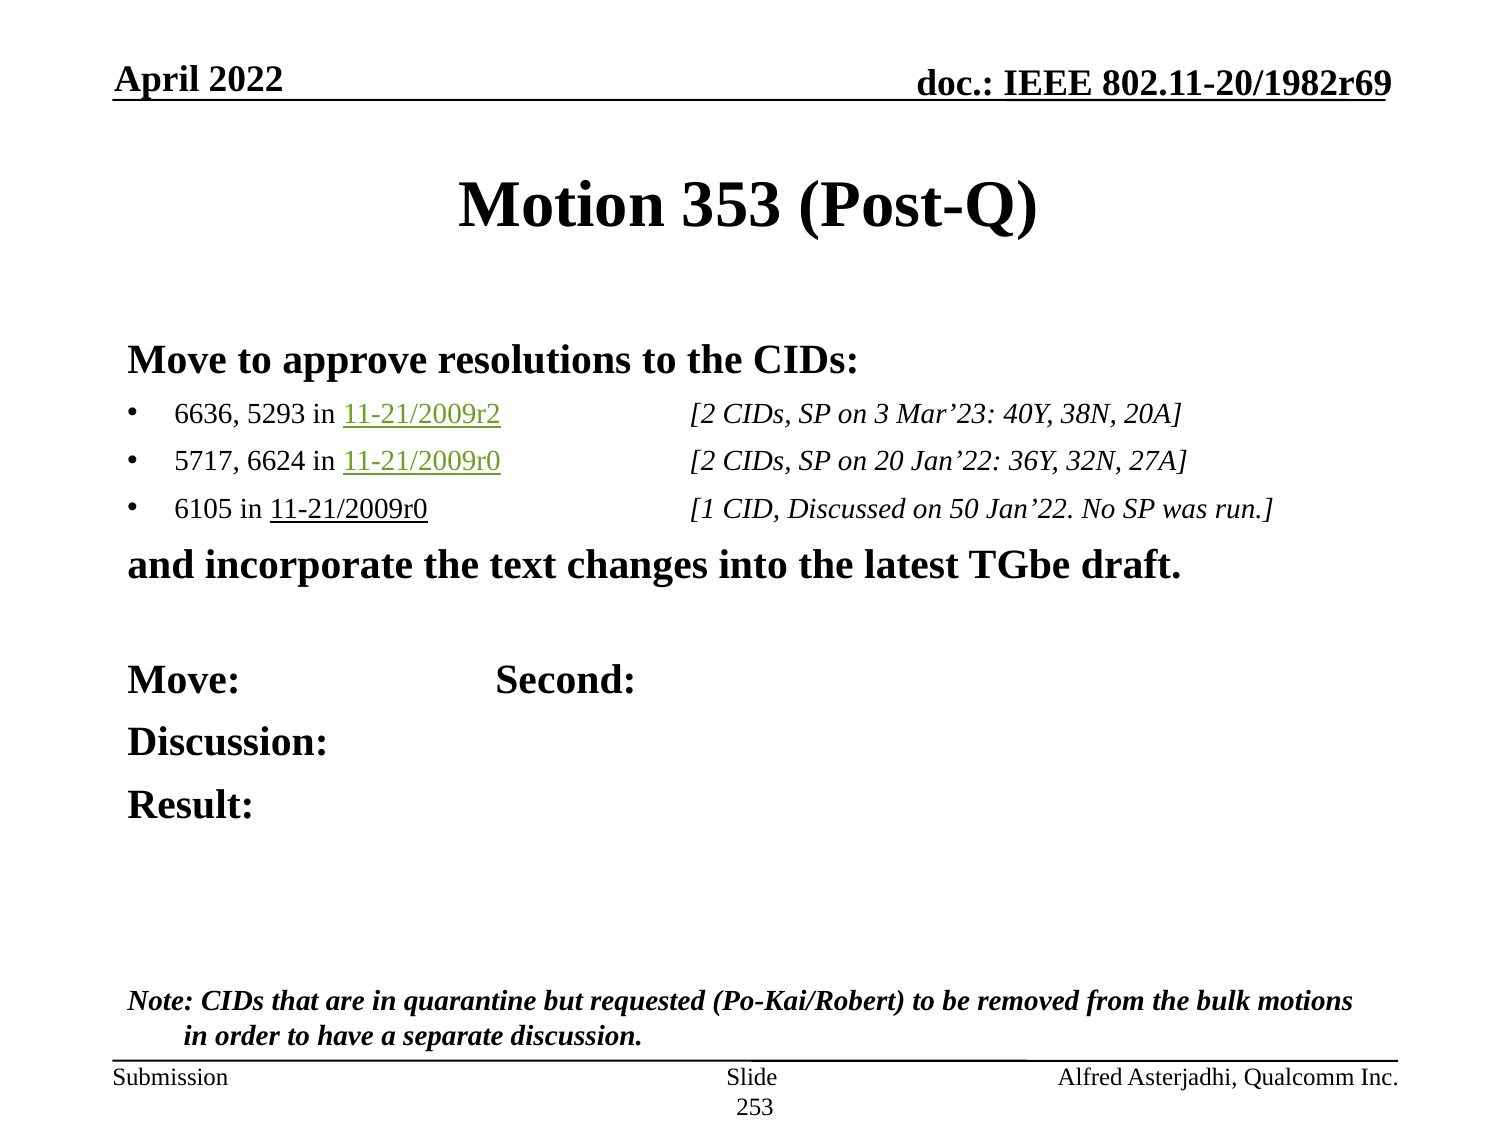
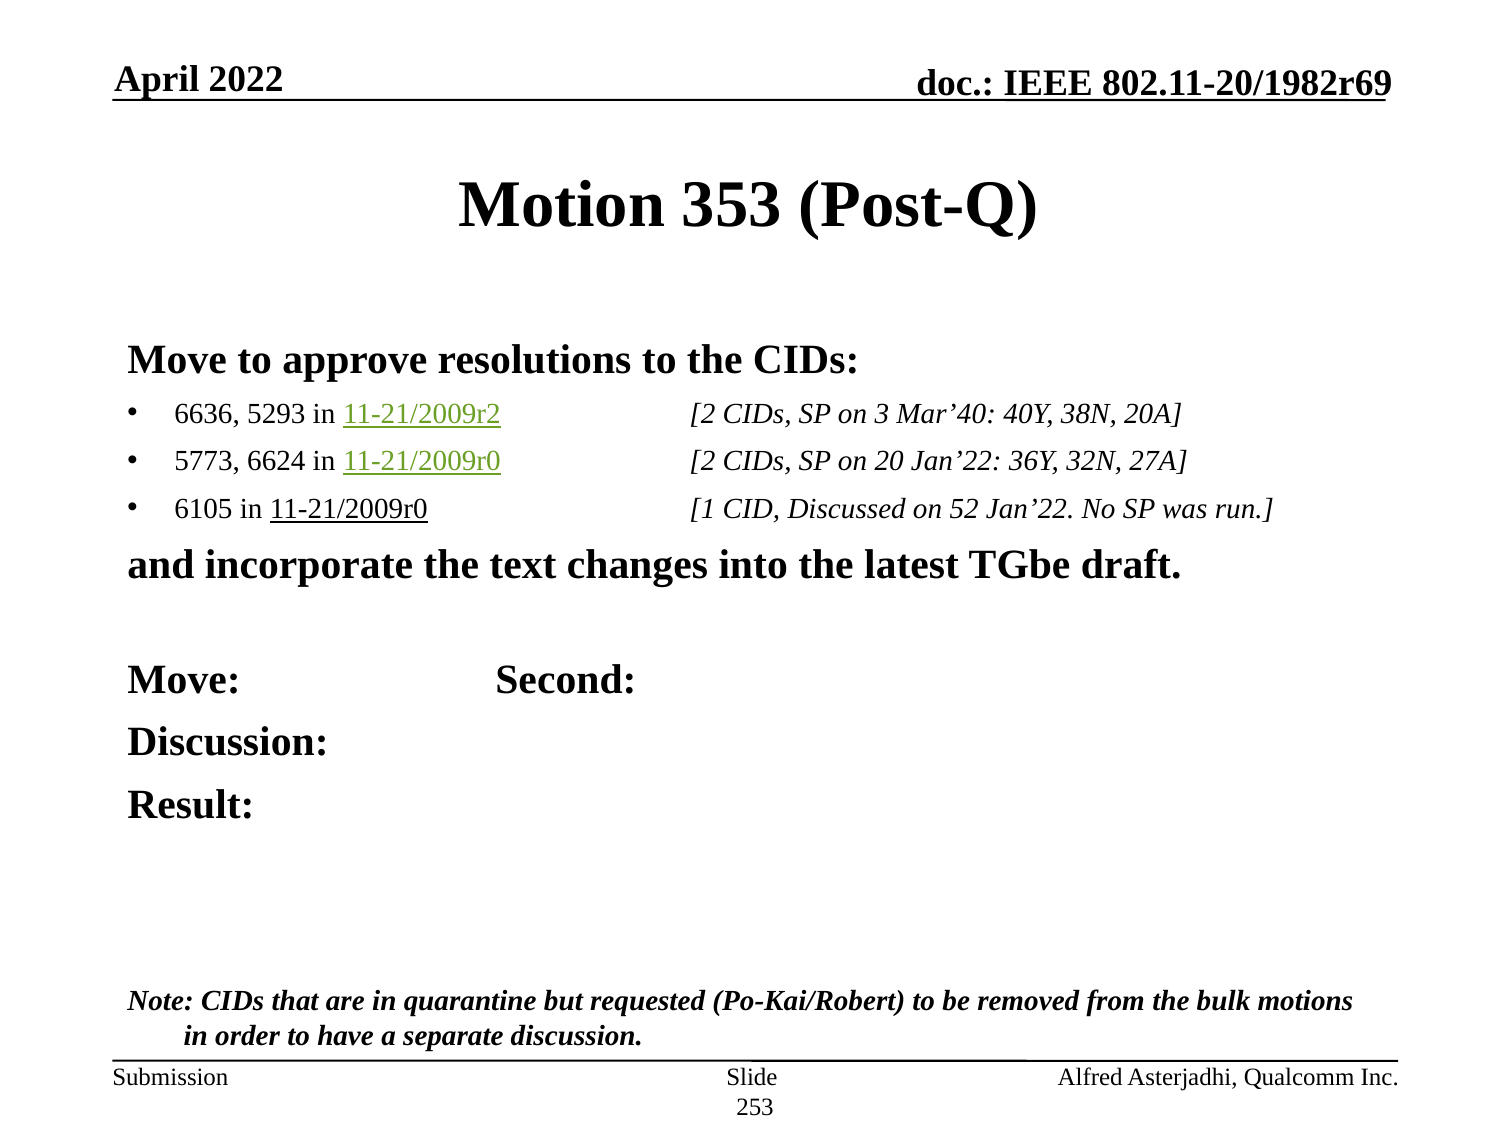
Mar’23: Mar’23 -> Mar’40 (946, 414)
5717: 5717 -> 5773 (207, 462)
50: 50 -> 52 (964, 509)
